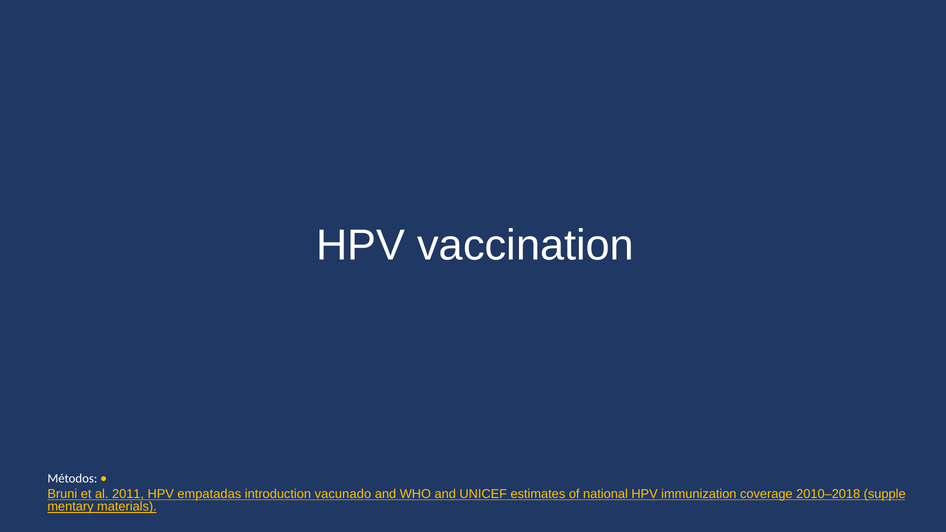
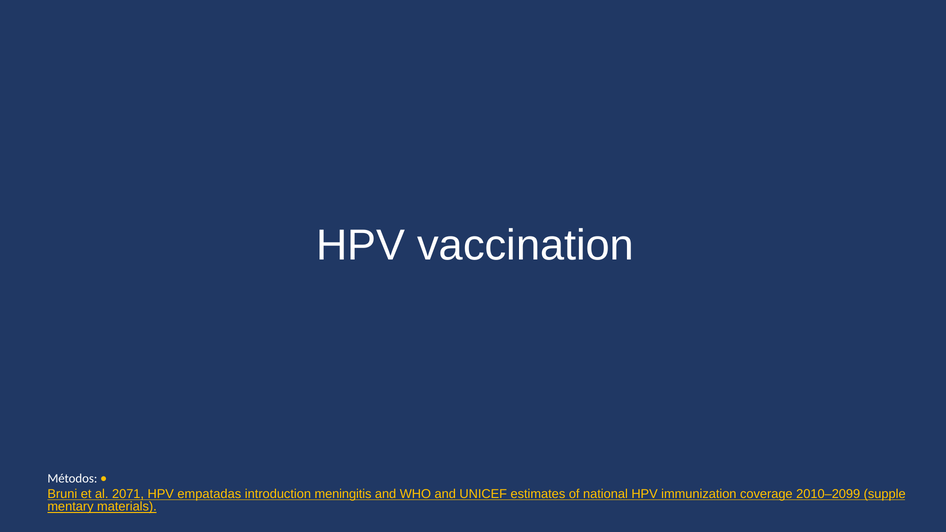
2011: 2011 -> 2071 (128, 494)
vacunado: vacunado -> meningitis (343, 494)
2010–2018: 2010–2018 -> 2010–2099 (828, 494)
